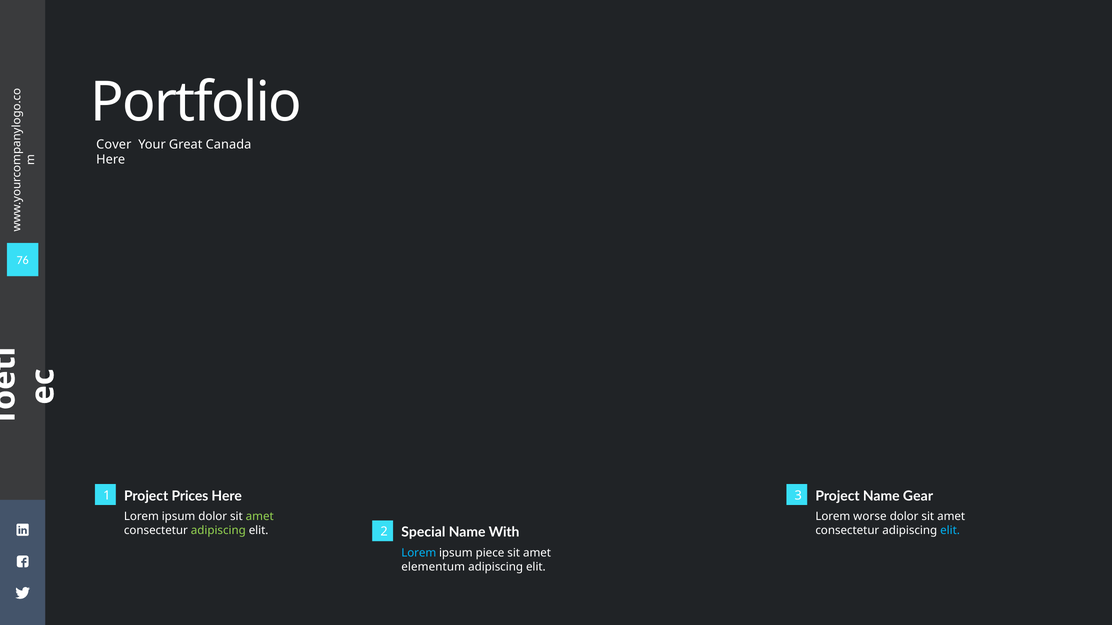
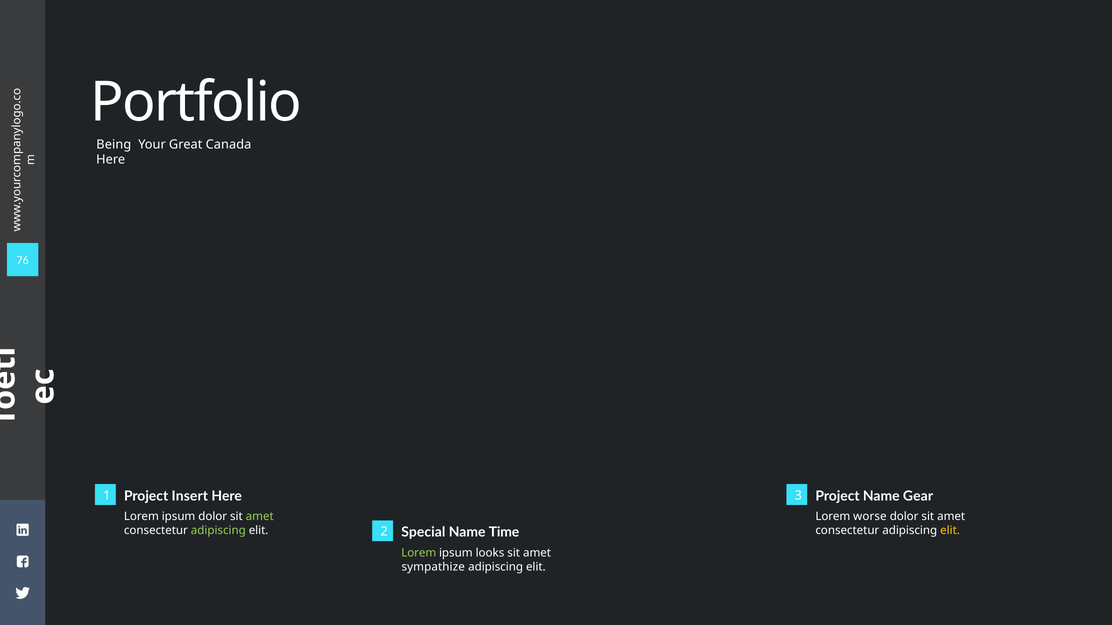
Cover: Cover -> Being (114, 145)
Prices: Prices -> Insert (190, 496)
With: With -> Time (504, 533)
elit colour: light blue -> yellow (950, 531)
Lorem colour: light blue -> light green (419, 553)
piece: piece -> looks (490, 553)
elementum: elementum -> sympathize (433, 567)
